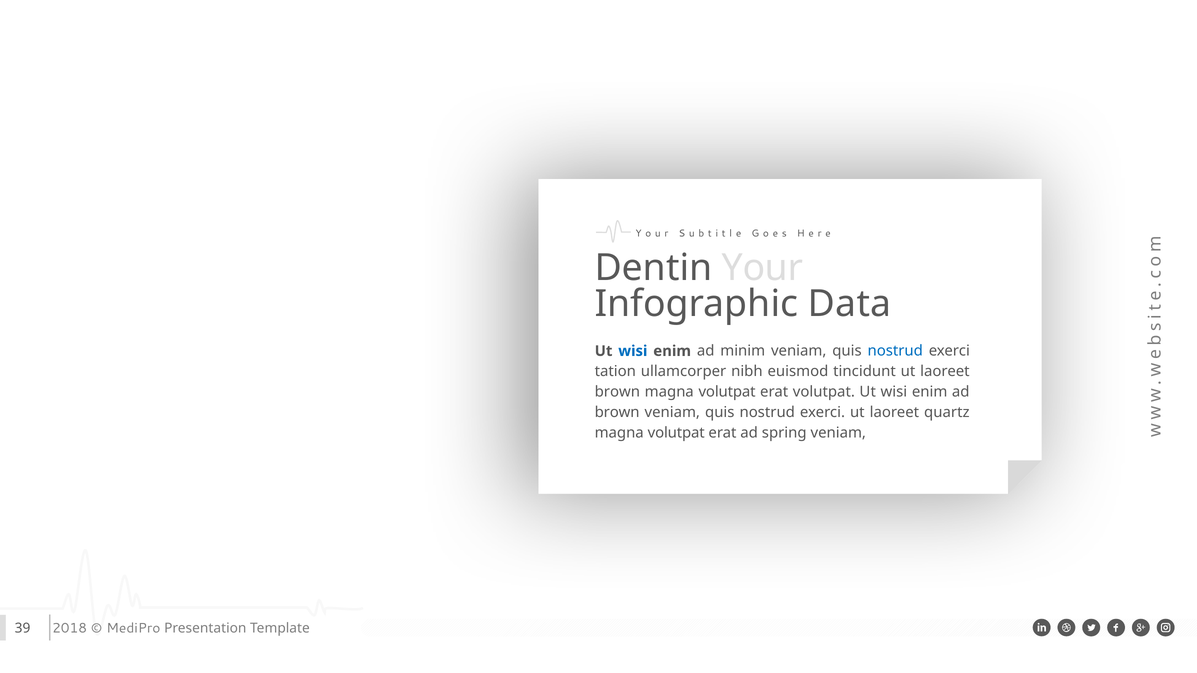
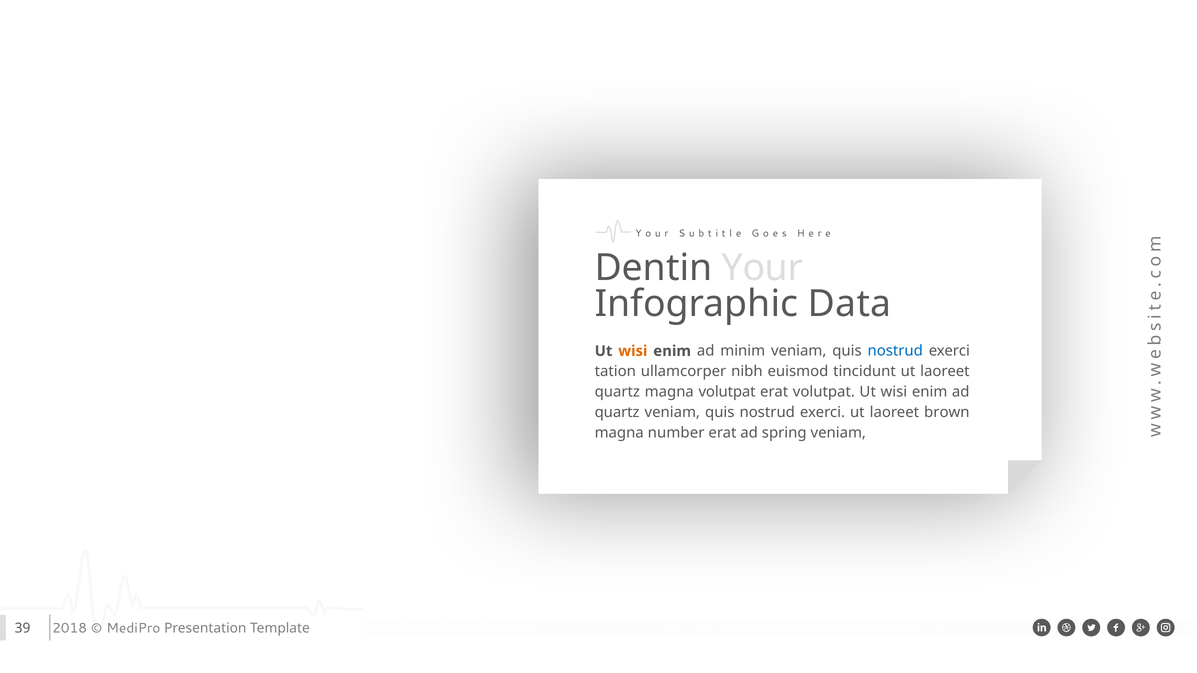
wisi colour: blue -> orange (633, 351)
brown: brown -> quartz (617, 392)
brown: brown -> quartz (617, 413)
quartz: quartz -> brown (947, 413)
volutpat: volutpat -> number (676, 433)
